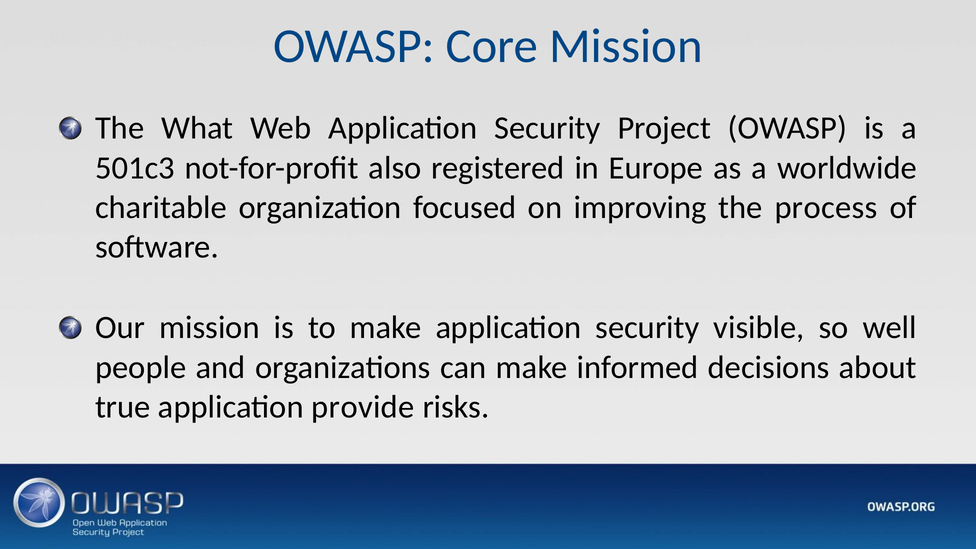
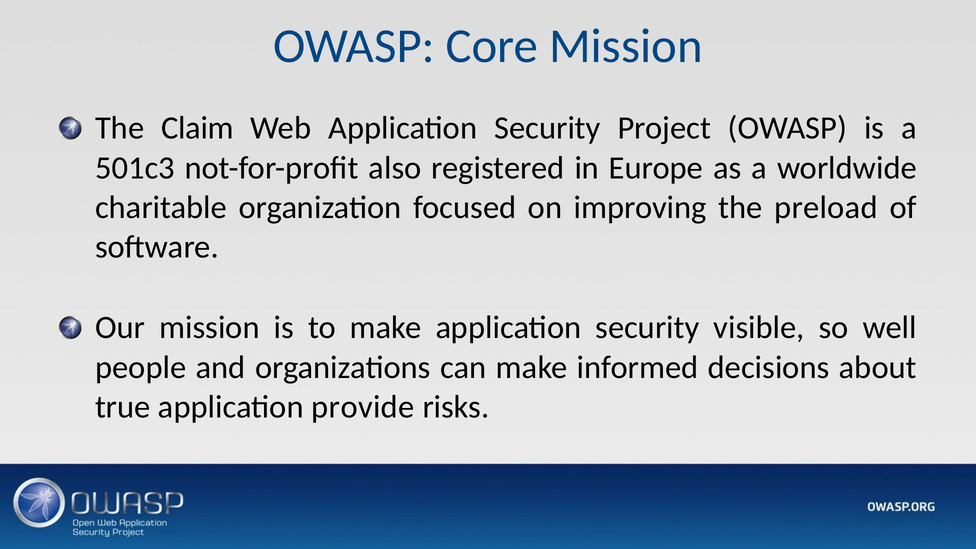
What: What -> Claim (197, 128)
process: process -> preload (826, 208)
